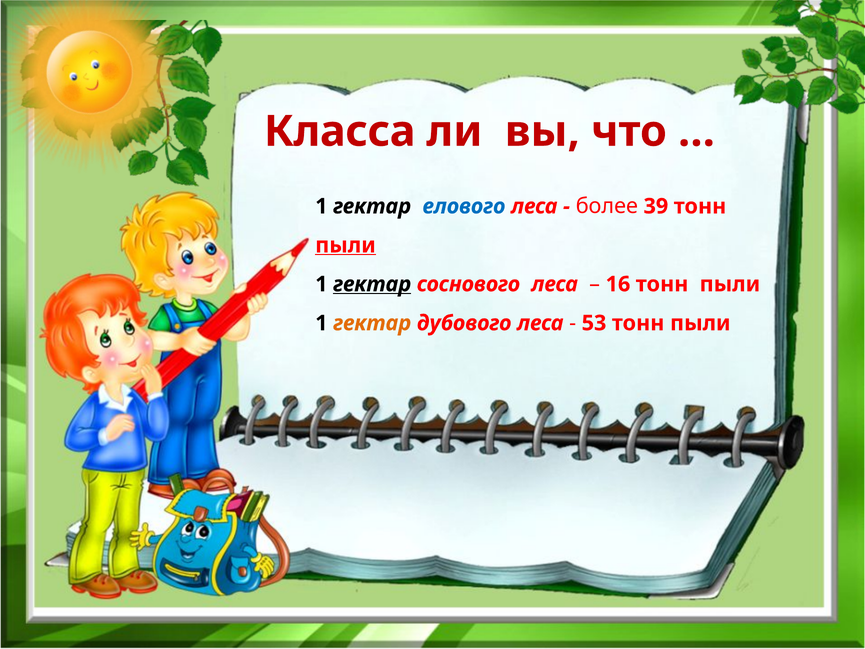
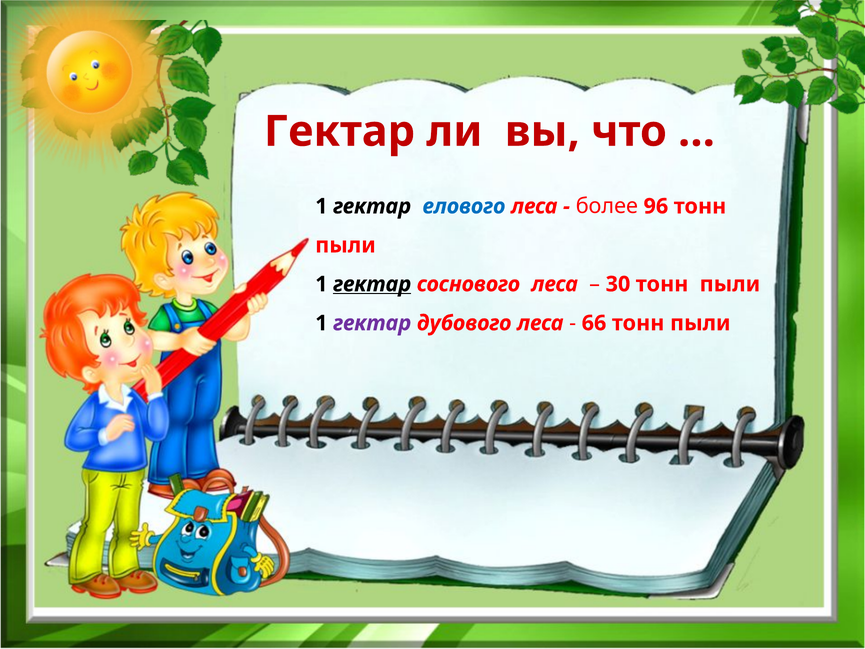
Класса: Класса -> Гектар (339, 131)
39: 39 -> 96 (656, 206)
пыли underline: present -> none (346, 245)
16: 16 -> 30 (618, 284)
гектар colour: orange -> purple (372, 323)
53: 53 -> 66 (594, 323)
